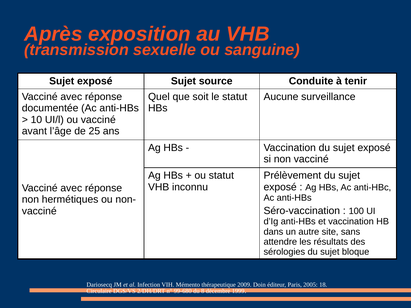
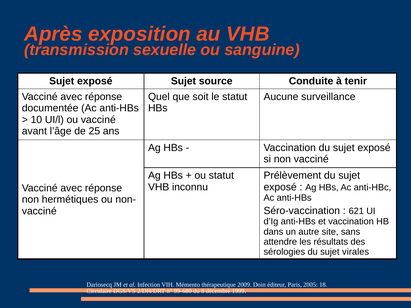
100: 100 -> 621 (356, 211)
bloque: bloque -> virales (356, 252)
